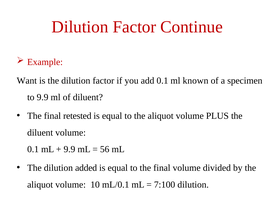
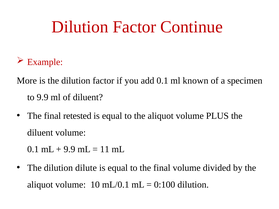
Want: Want -> More (27, 81)
56: 56 -> 11 (105, 149)
added: added -> dilute (86, 168)
7:100: 7:100 -> 0:100 (165, 185)
